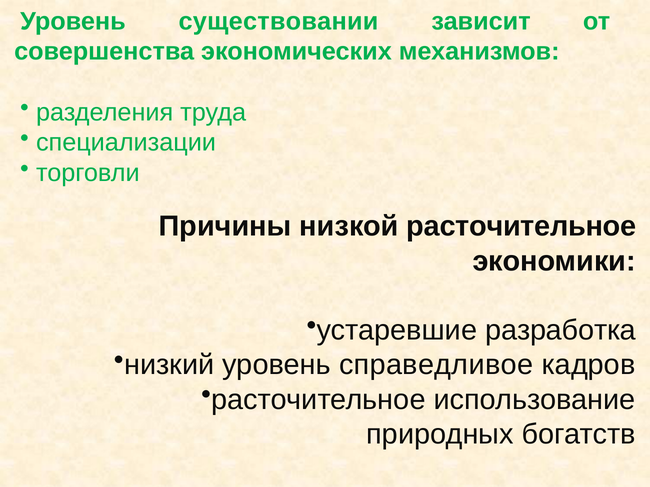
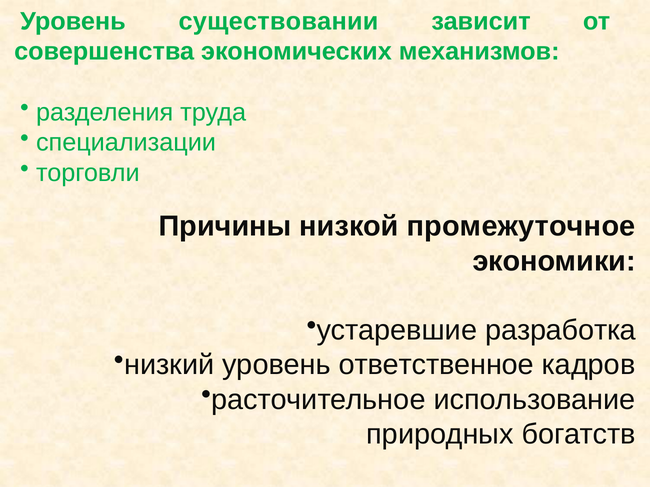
низкой расточительное: расточительное -> промежуточное (521, 227)
справедливое: справедливое -> ответственное (436, 365)
